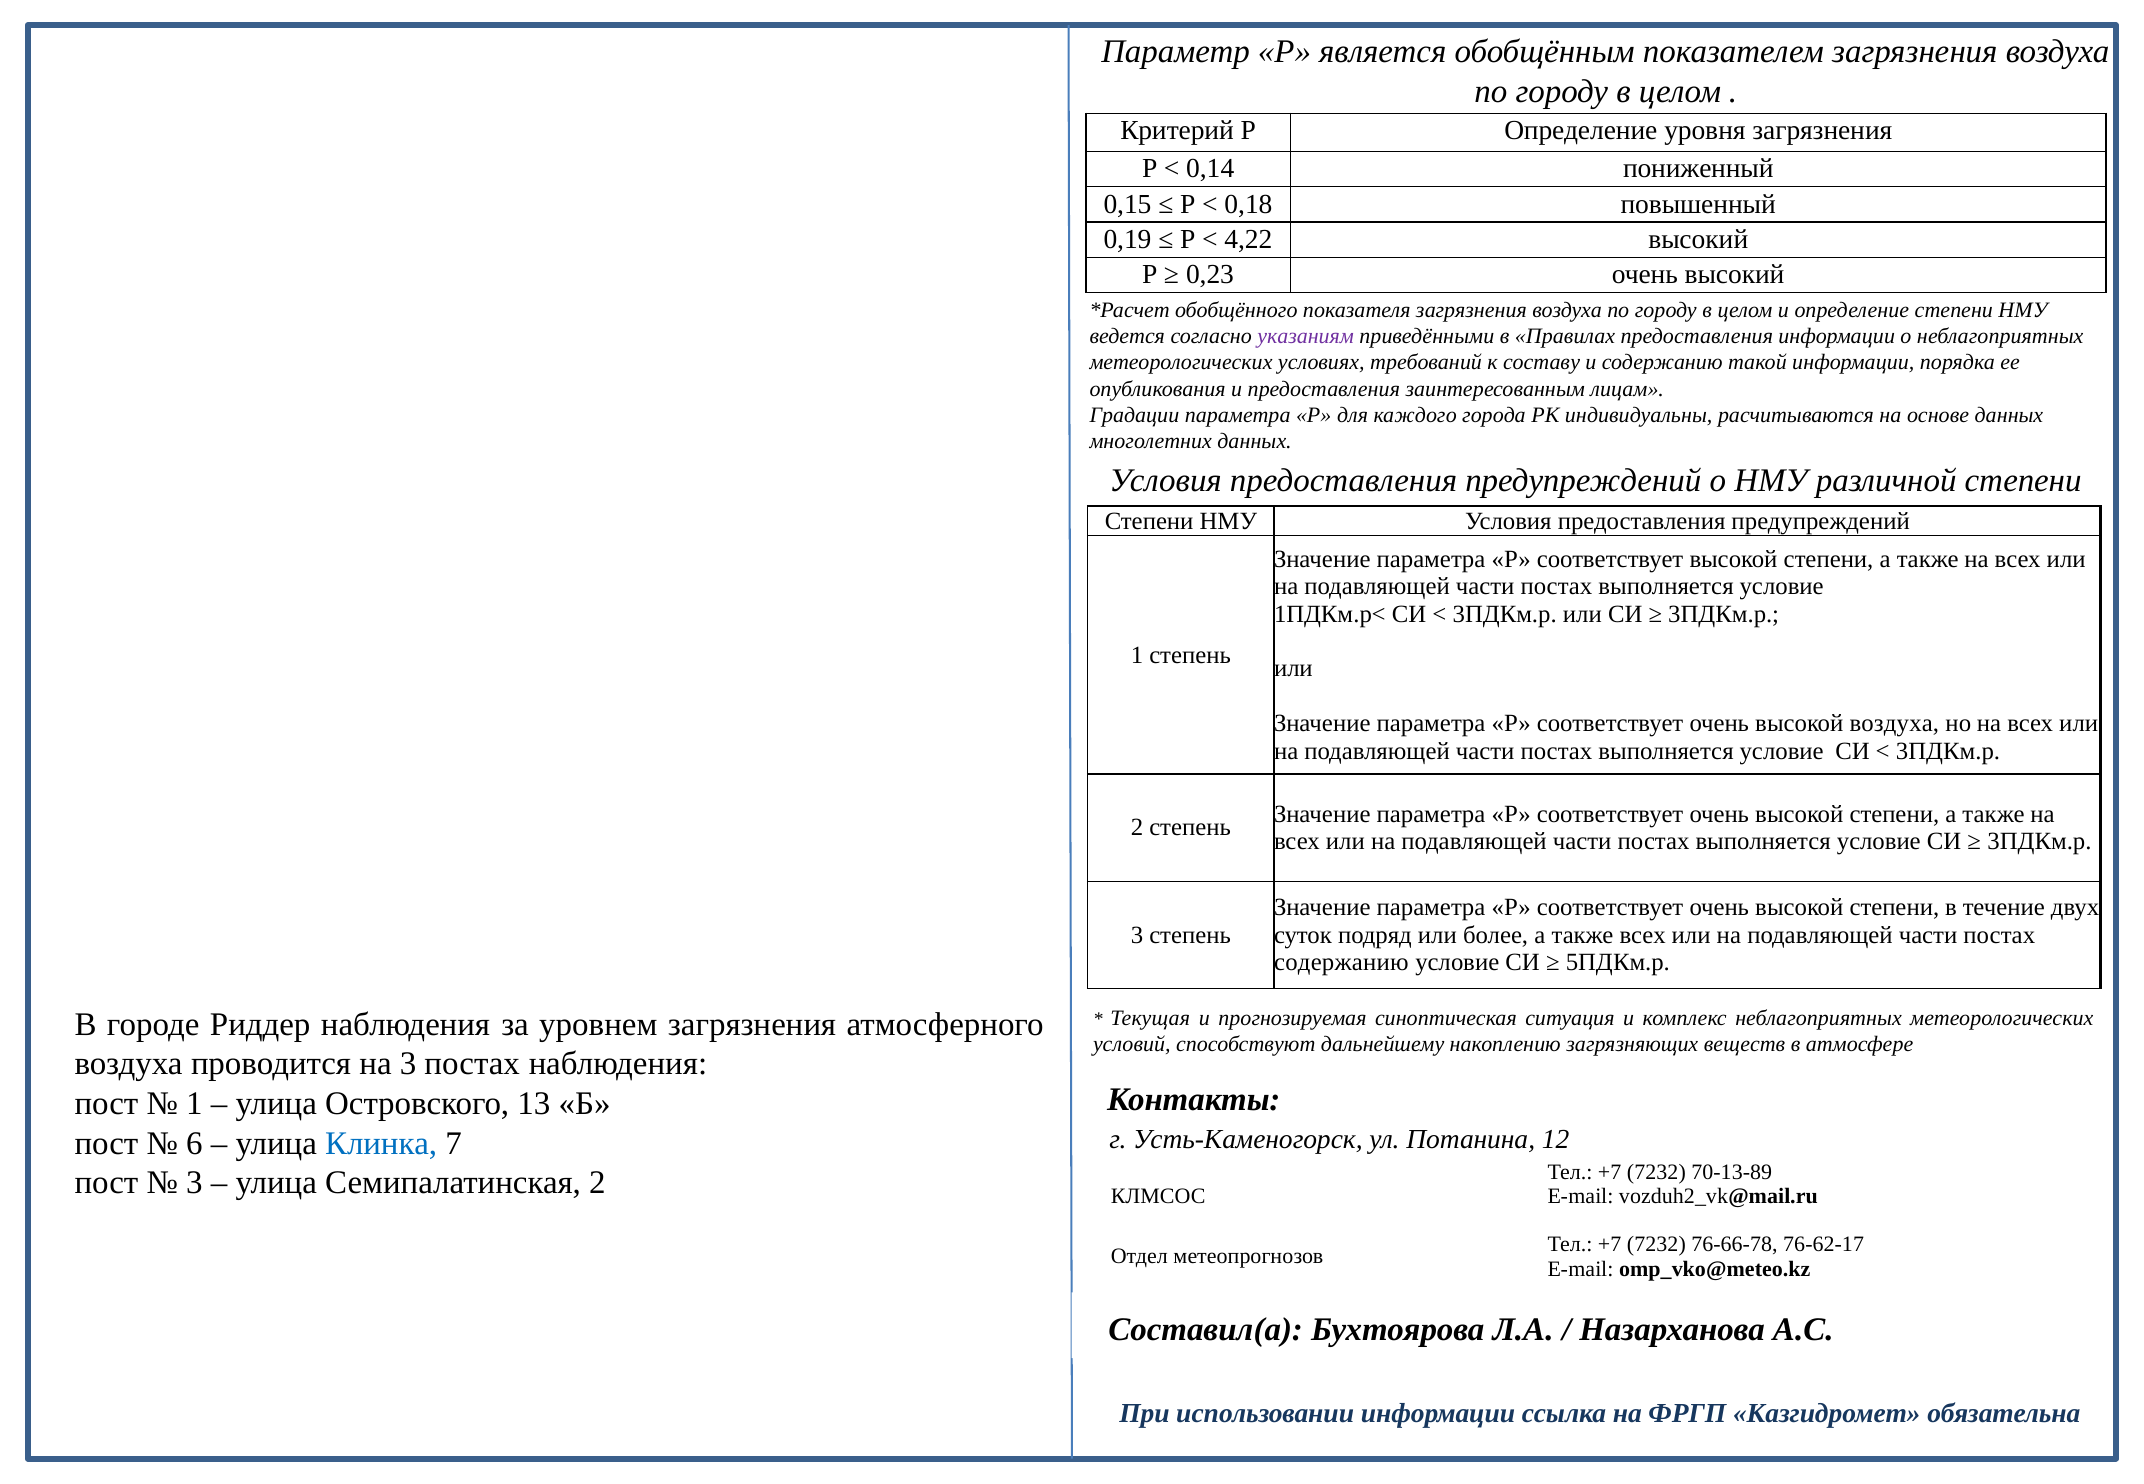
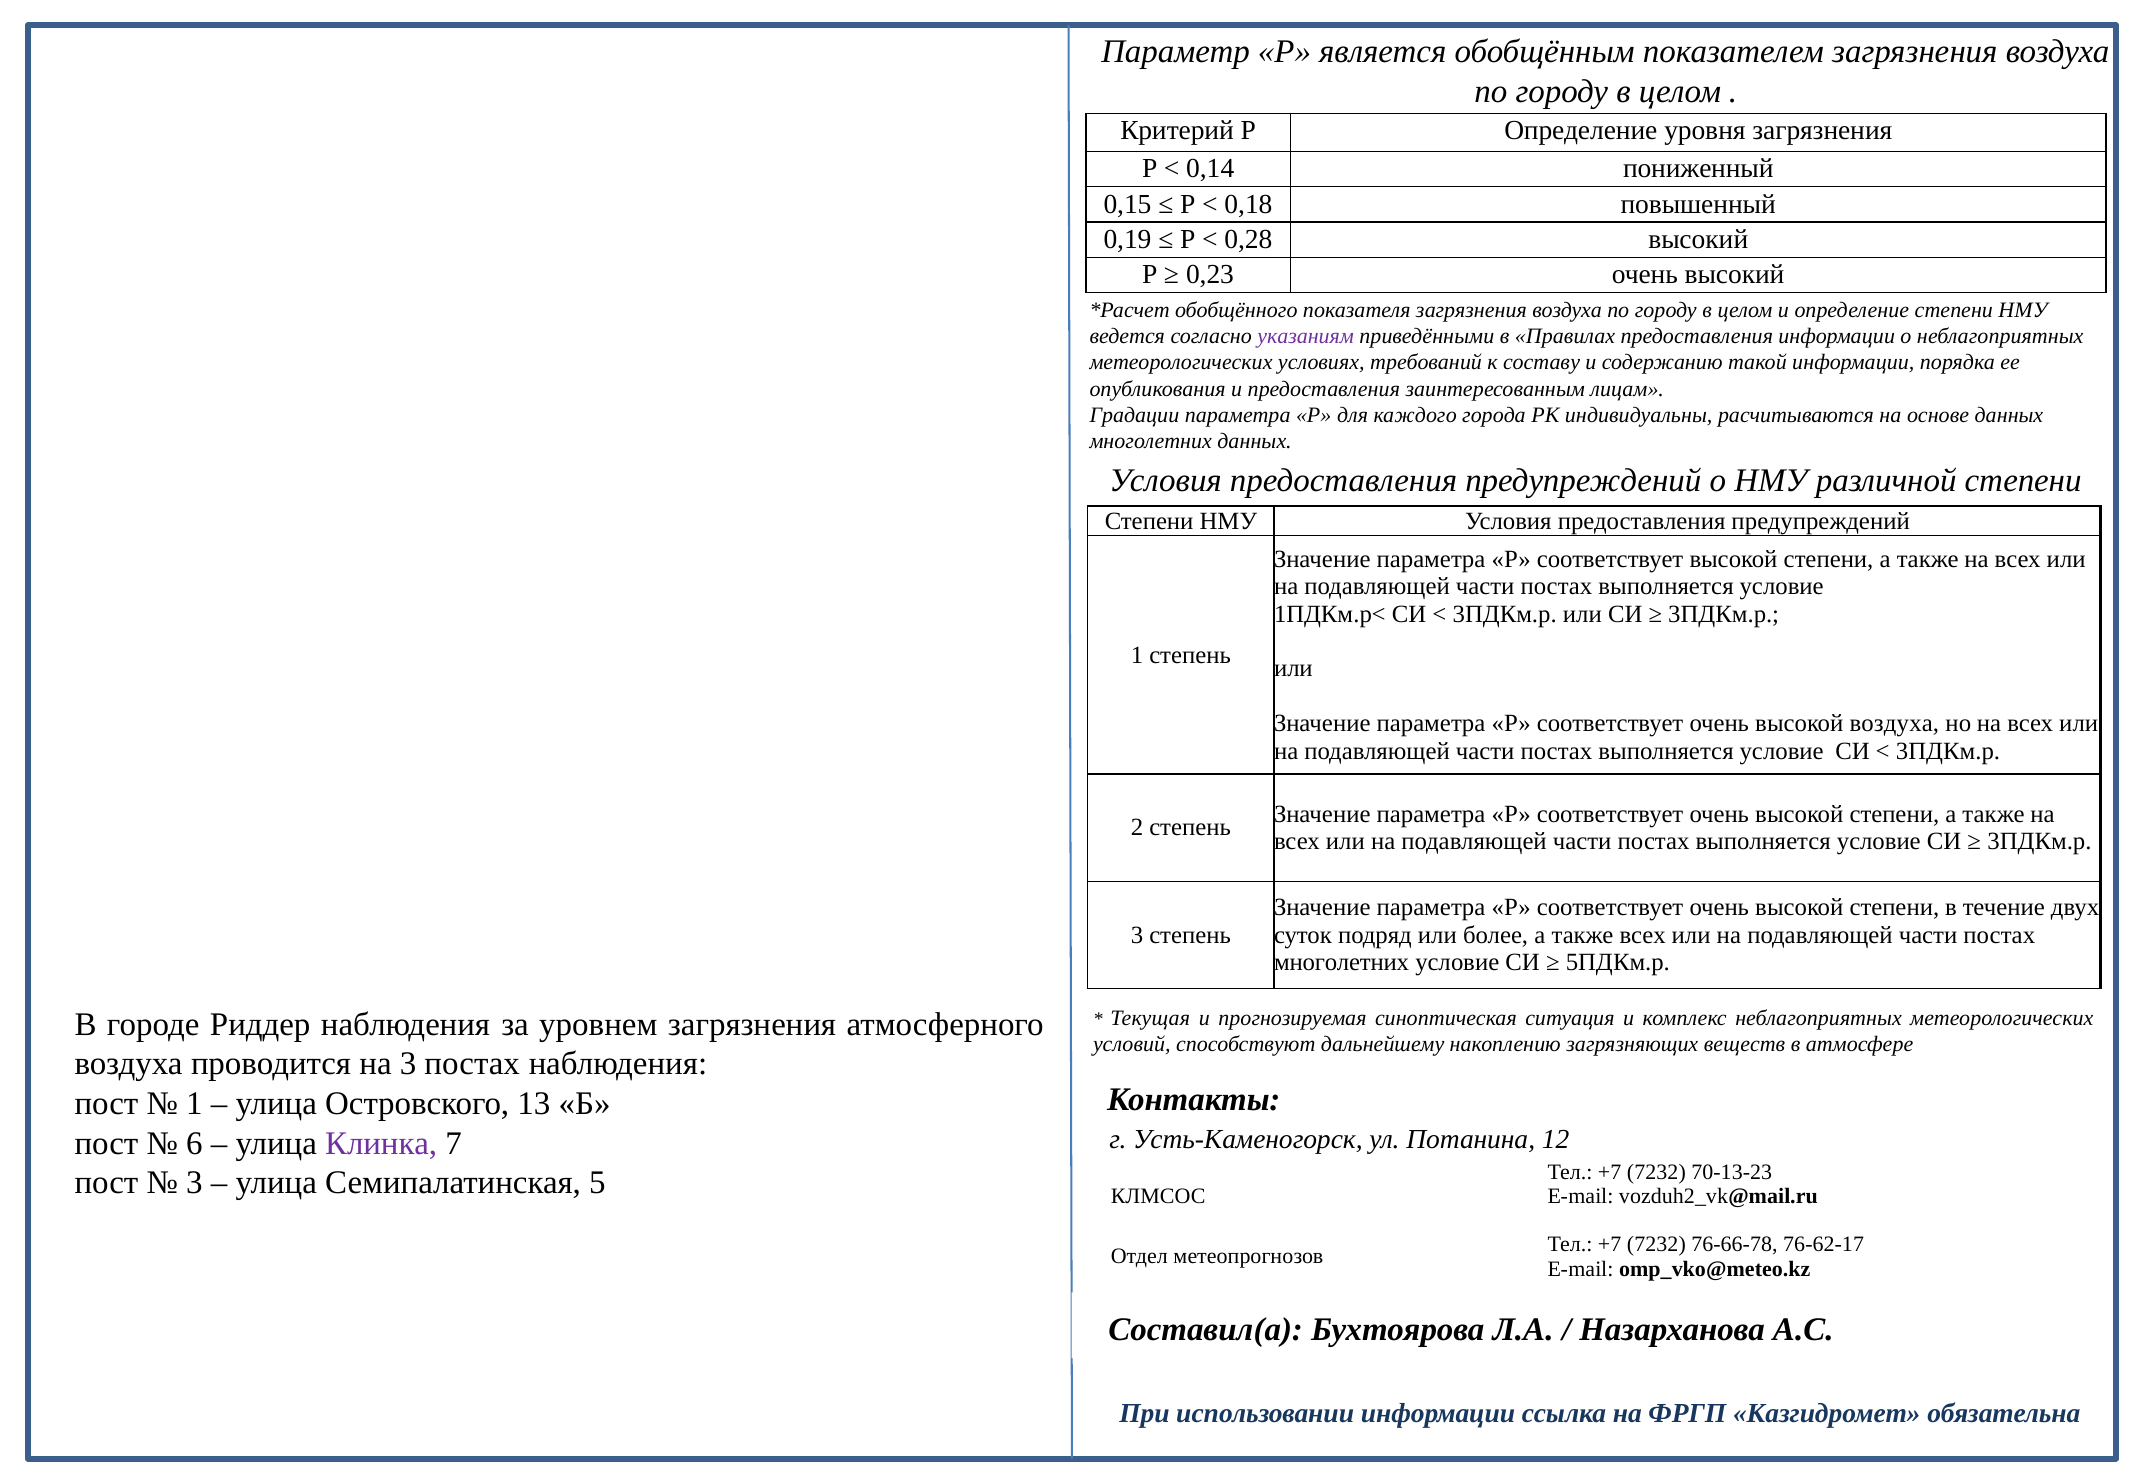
4,22: 4,22 -> 0,28 (1248, 240)
содержанию: содержанию -> многолетних (1342, 963)
Клинка colour: blue -> purple (381, 1143)
70-13-89: 70-13-89 -> 70-13-23 (1732, 1172)
Семипалатинская 2: 2 -> 5 (597, 1183)
